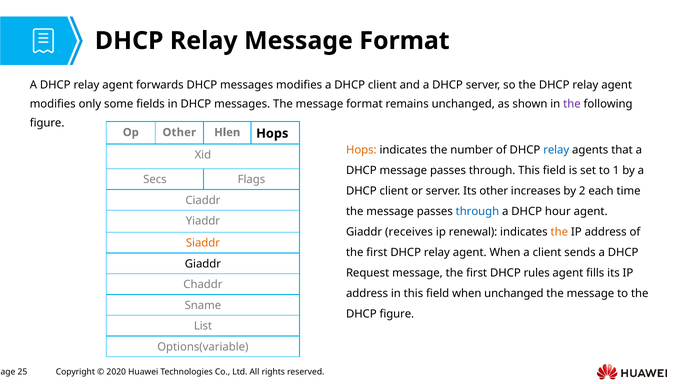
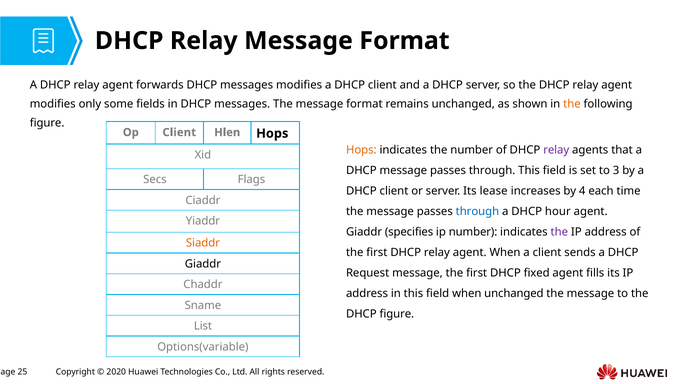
the colour: purple -> orange (572, 104)
Op Other: Other -> Client (179, 132)
relay colour: blue -> purple (556, 150)
1: 1 -> 3 (616, 170)
Its other: other -> lease (494, 191)
2: 2 -> 4 (582, 191)
receives: receives -> specifies (409, 232)
ip renewal: renewal -> number (473, 232)
the colour: orange -> purple (559, 232)
rules: rules -> fixed (537, 273)
